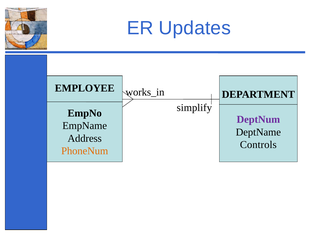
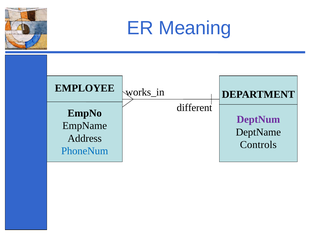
Updates: Updates -> Meaning (195, 28)
simplify: simplify -> different (194, 108)
PhoneNum colour: orange -> blue (85, 151)
